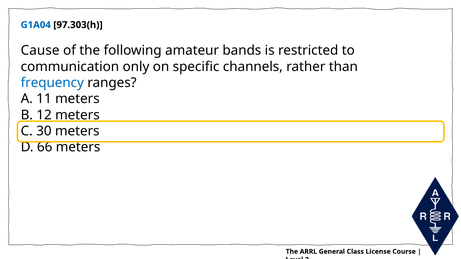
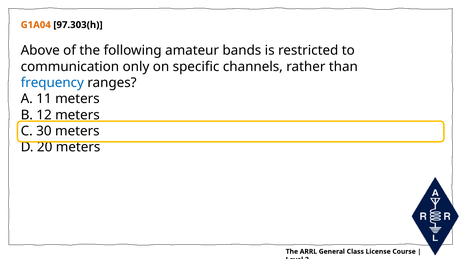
G1A04 colour: blue -> orange (36, 25)
Cause: Cause -> Above (40, 51)
66: 66 -> 20 (45, 147)
